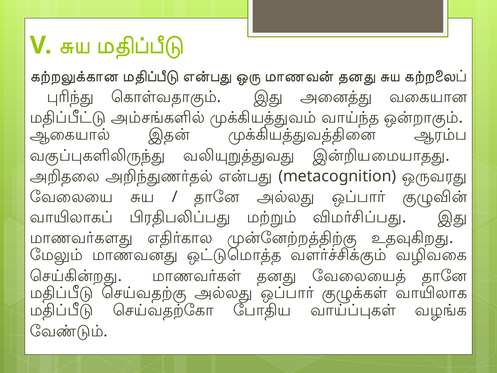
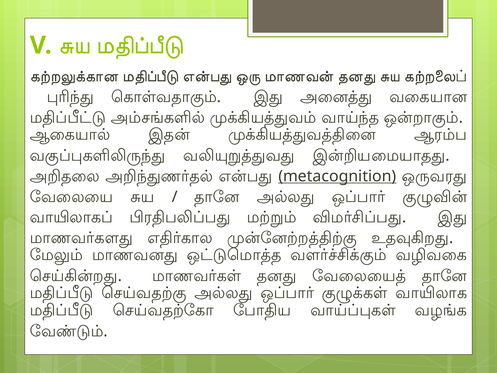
metacognition underline: none -> present (337, 176)
